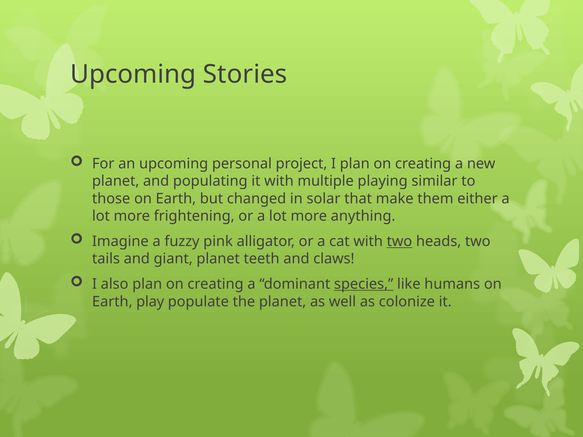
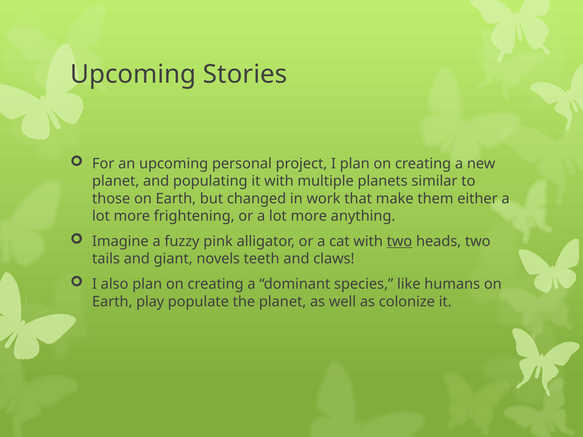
playing: playing -> planets (383, 181)
solar: solar -> work (324, 199)
giant planet: planet -> novels (218, 259)
species underline: present -> none (364, 284)
